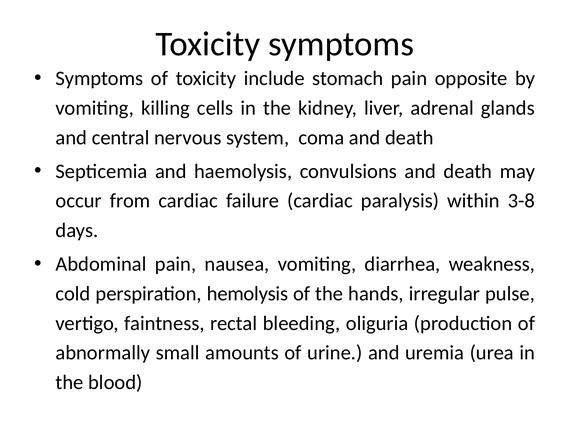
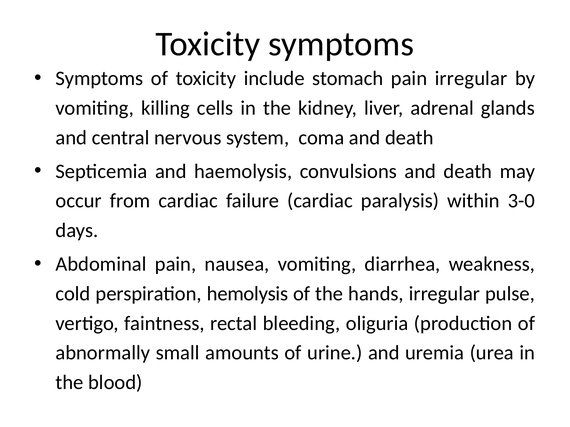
pain opposite: opposite -> irregular (471, 79)
3-8: 3-8 -> 3-0 (521, 201)
